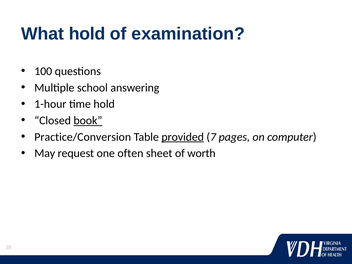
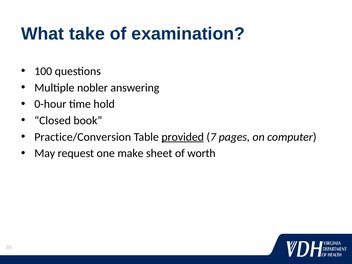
What hold: hold -> take (87, 34)
school: school -> nobler (92, 88)
1-hour: 1-hour -> 0-hour (50, 104)
book underline: present -> none (88, 120)
often: often -> make (130, 153)
